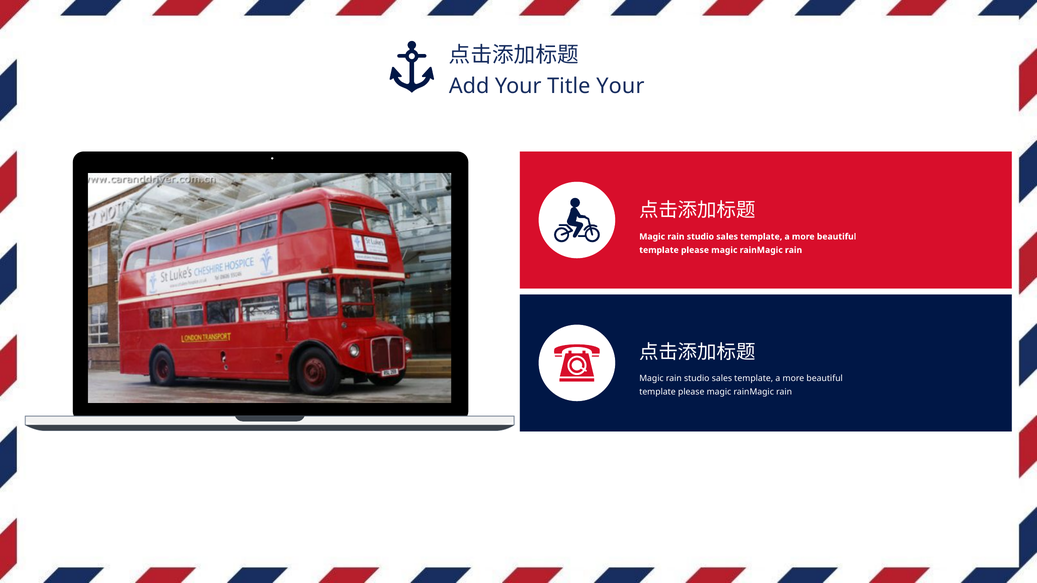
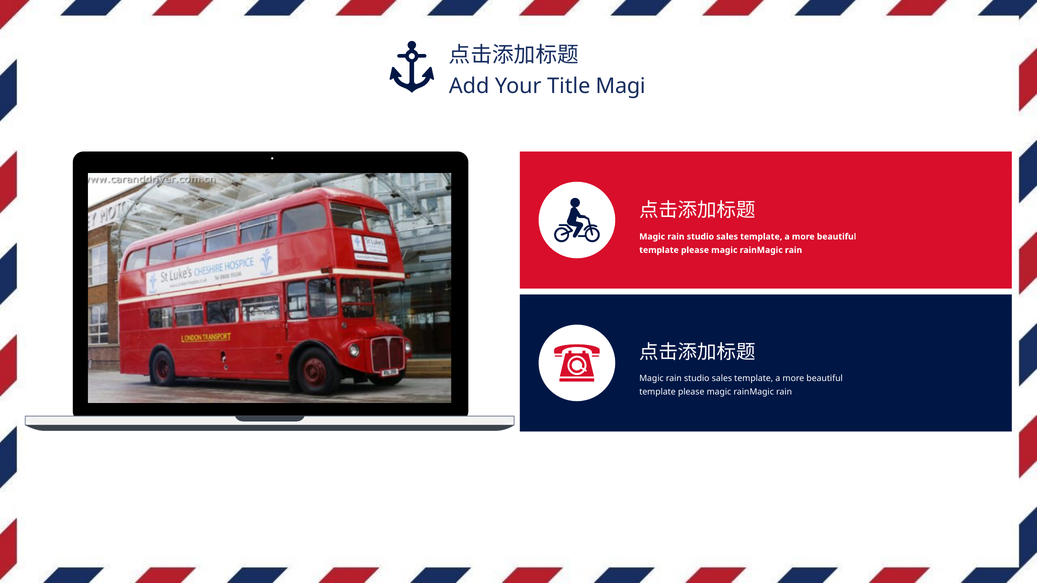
Title Your: Your -> Magi (621, 86)
